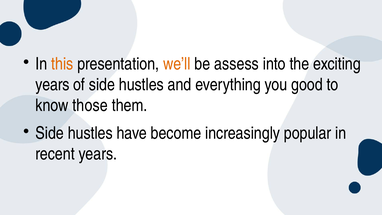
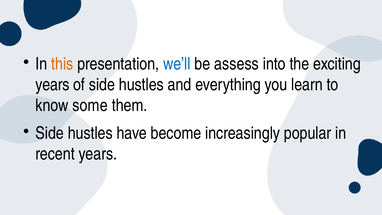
we’ll colour: orange -> blue (177, 64)
good: good -> learn (307, 85)
those: those -> some (90, 105)
